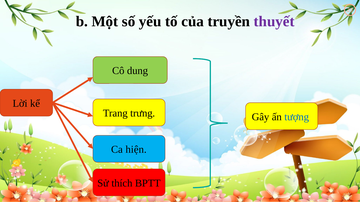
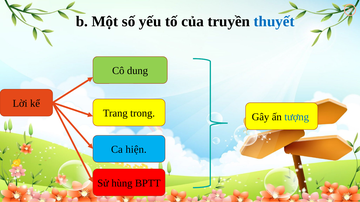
thuyết colour: purple -> blue (274, 21)
trưng: trưng -> trong (143, 113)
thích: thích -> hùng (122, 184)
